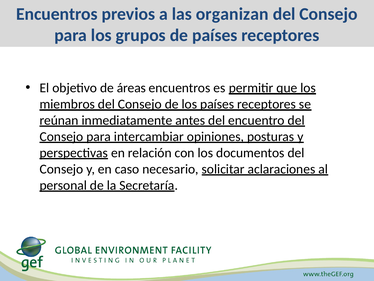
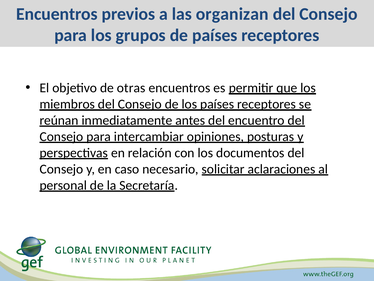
áreas: áreas -> otras (131, 88)
